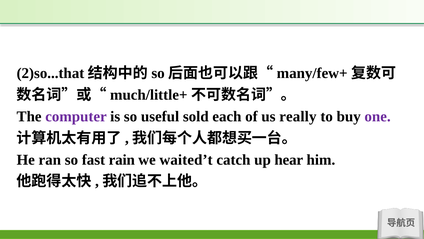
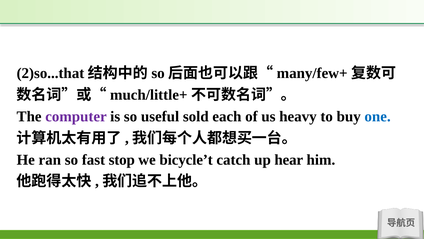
really: really -> heavy (298, 116)
one colour: purple -> blue (378, 116)
rain: rain -> stop (122, 159)
waited’t: waited’t -> bicycle’t (186, 159)
